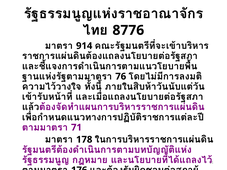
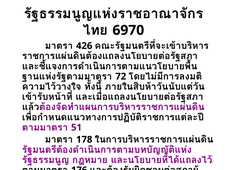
8776: 8776 -> 6970 (128, 30)
914: 914 -> 426 (84, 46)
76: 76 -> 72 (121, 77)
71: 71 -> 51 (76, 128)
